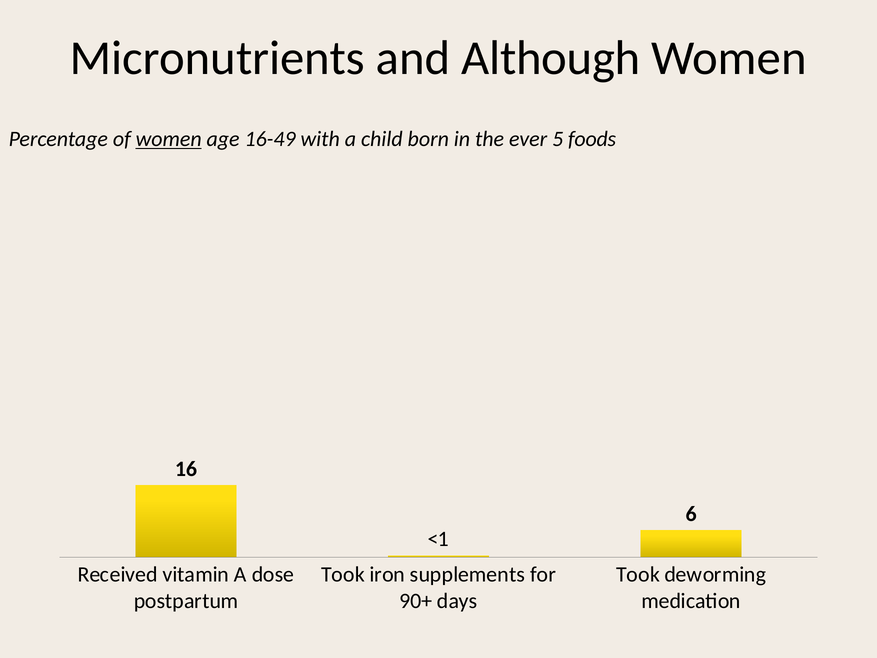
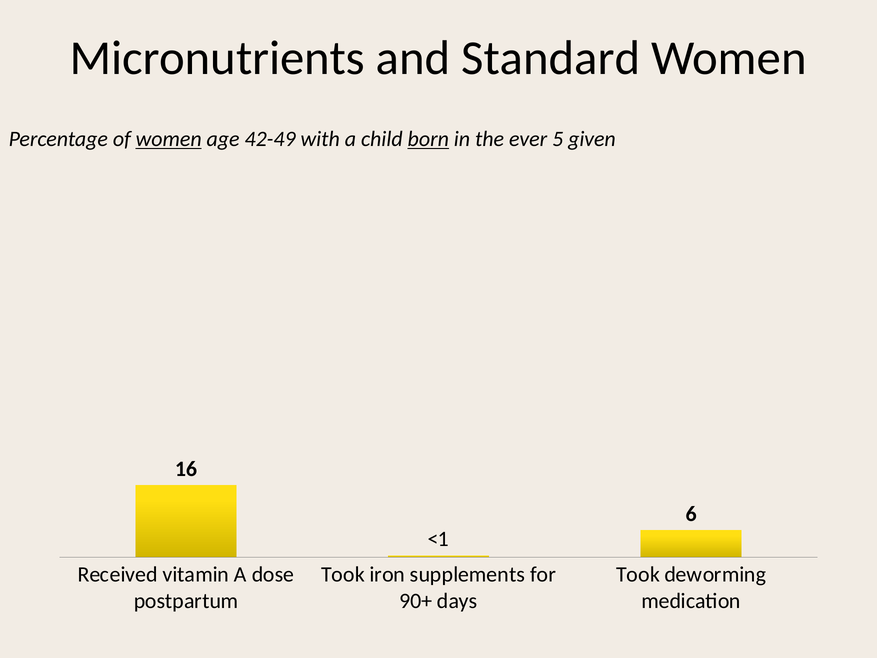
Although: Although -> Standard (551, 58)
16-49: 16-49 -> 42-49 (270, 139)
born underline: none -> present (428, 139)
foods: foods -> given (592, 139)
